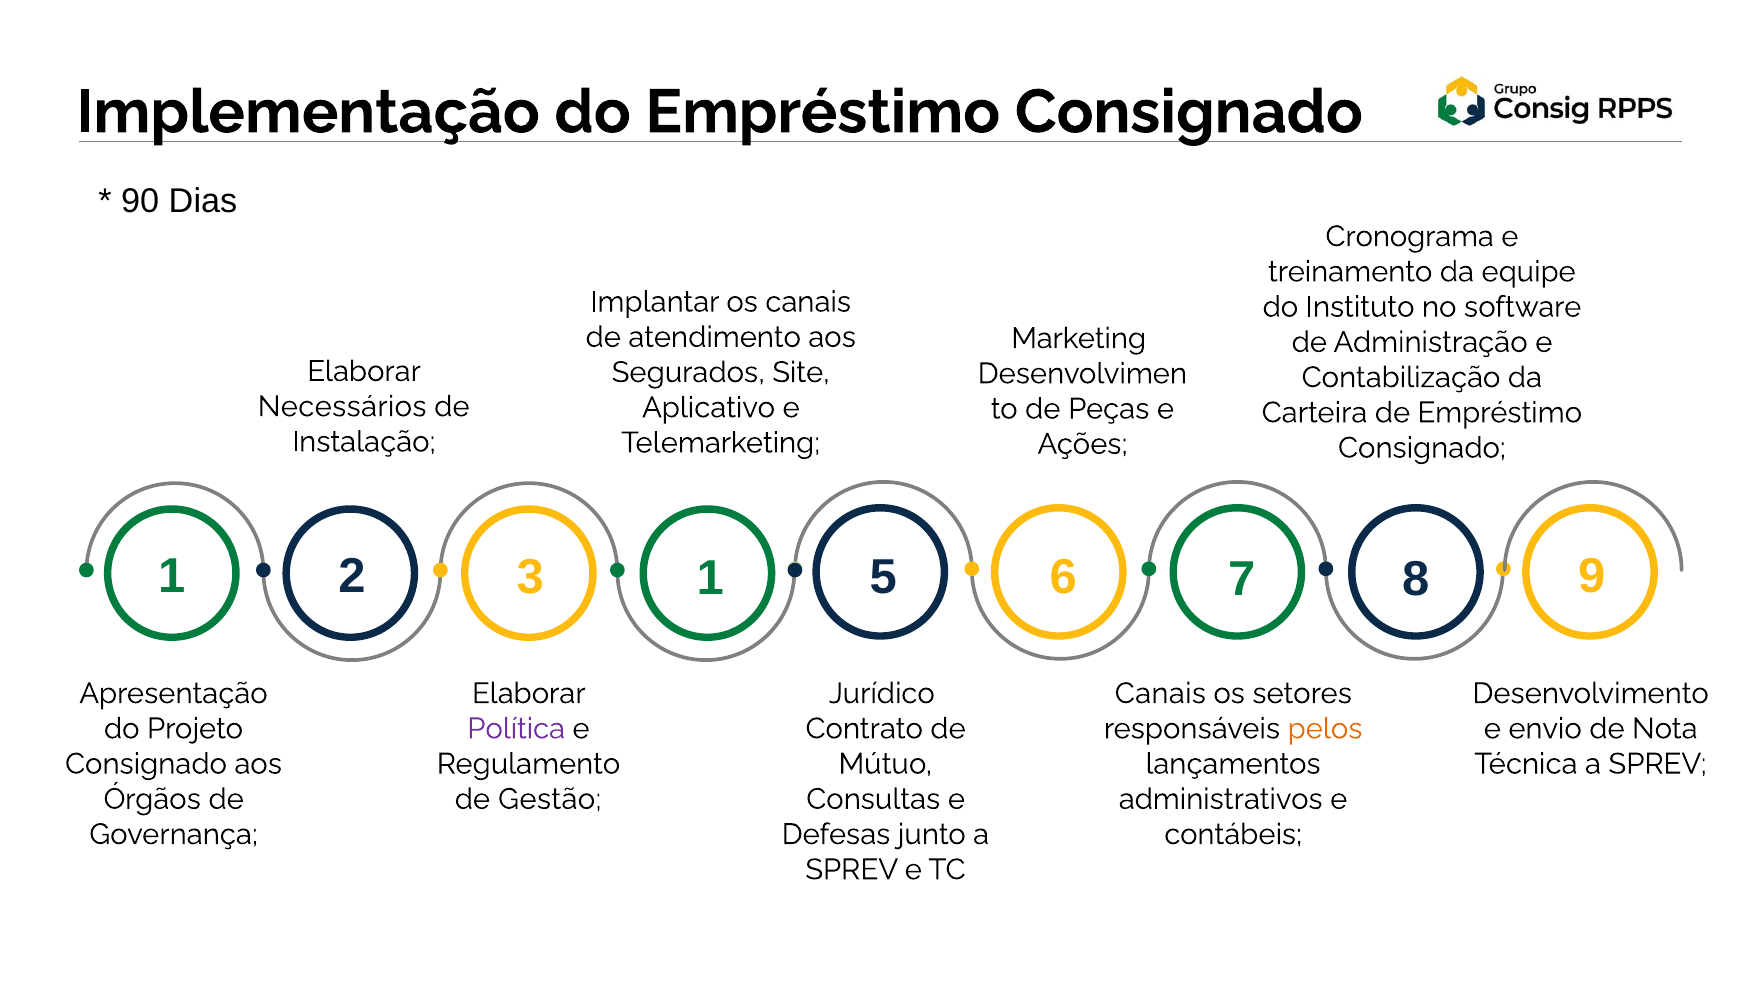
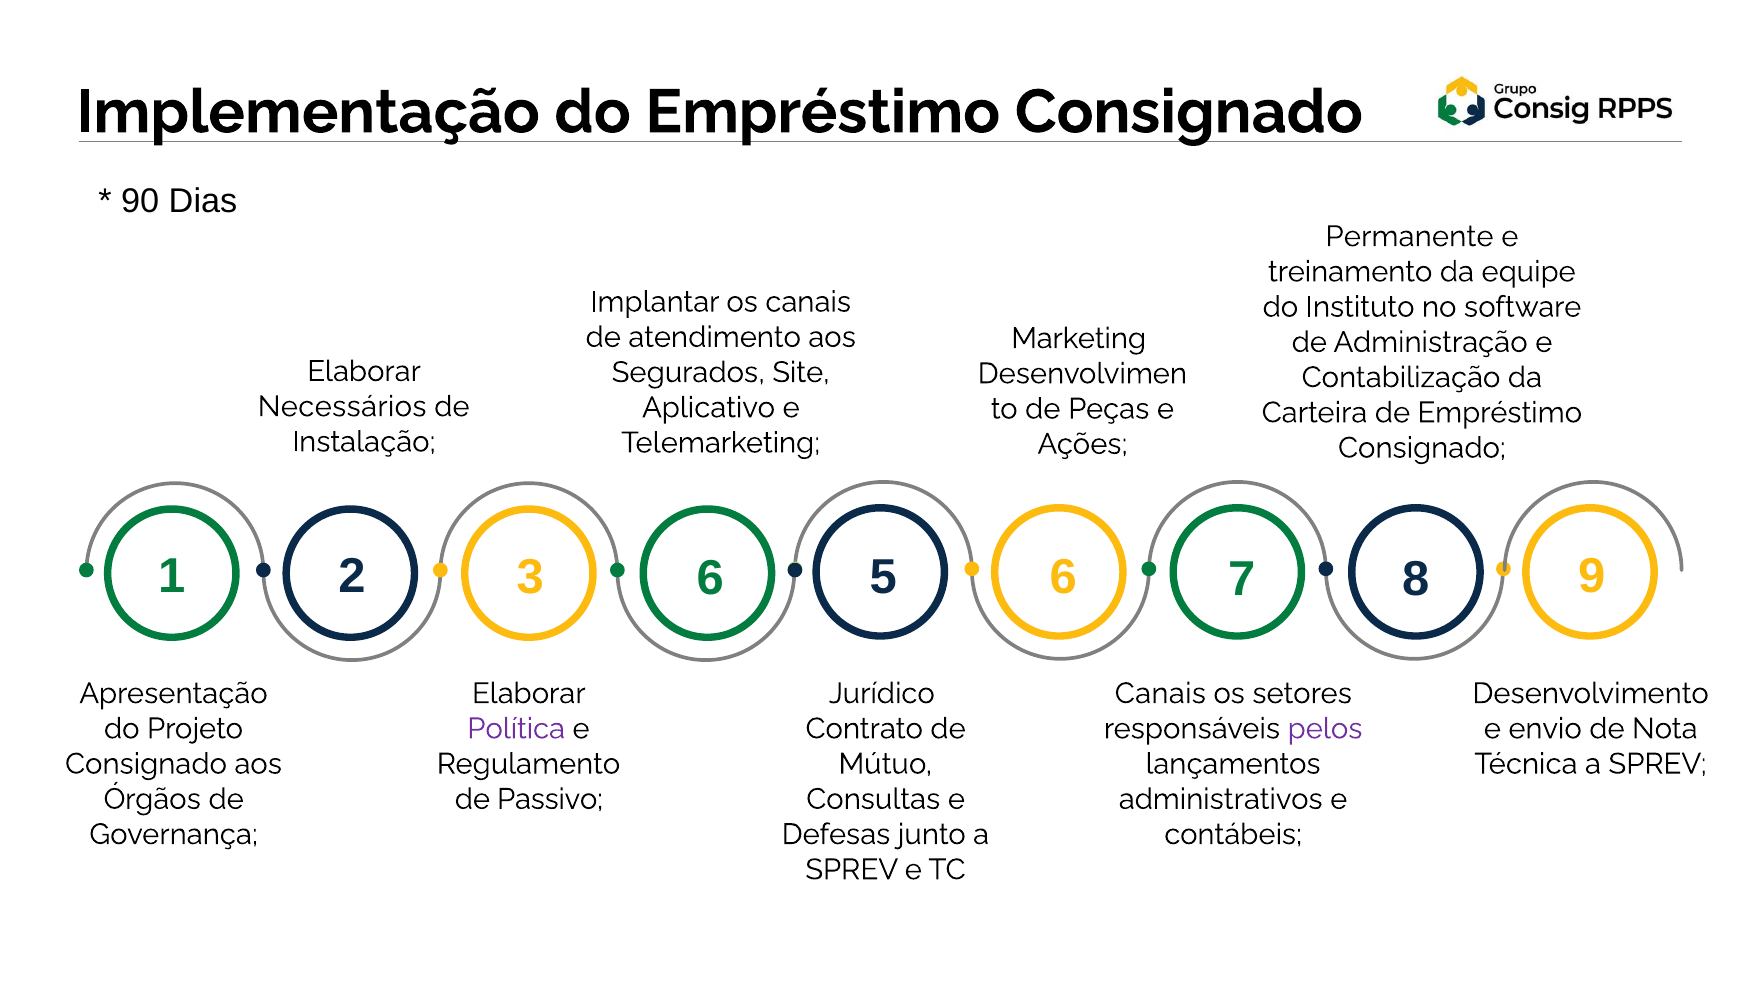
Cronograma: Cronograma -> Permanente (1409, 236)
3 1: 1 -> 6 (710, 578)
pelos colour: orange -> purple (1325, 728)
Gestão: Gestão -> Passivo (550, 799)
